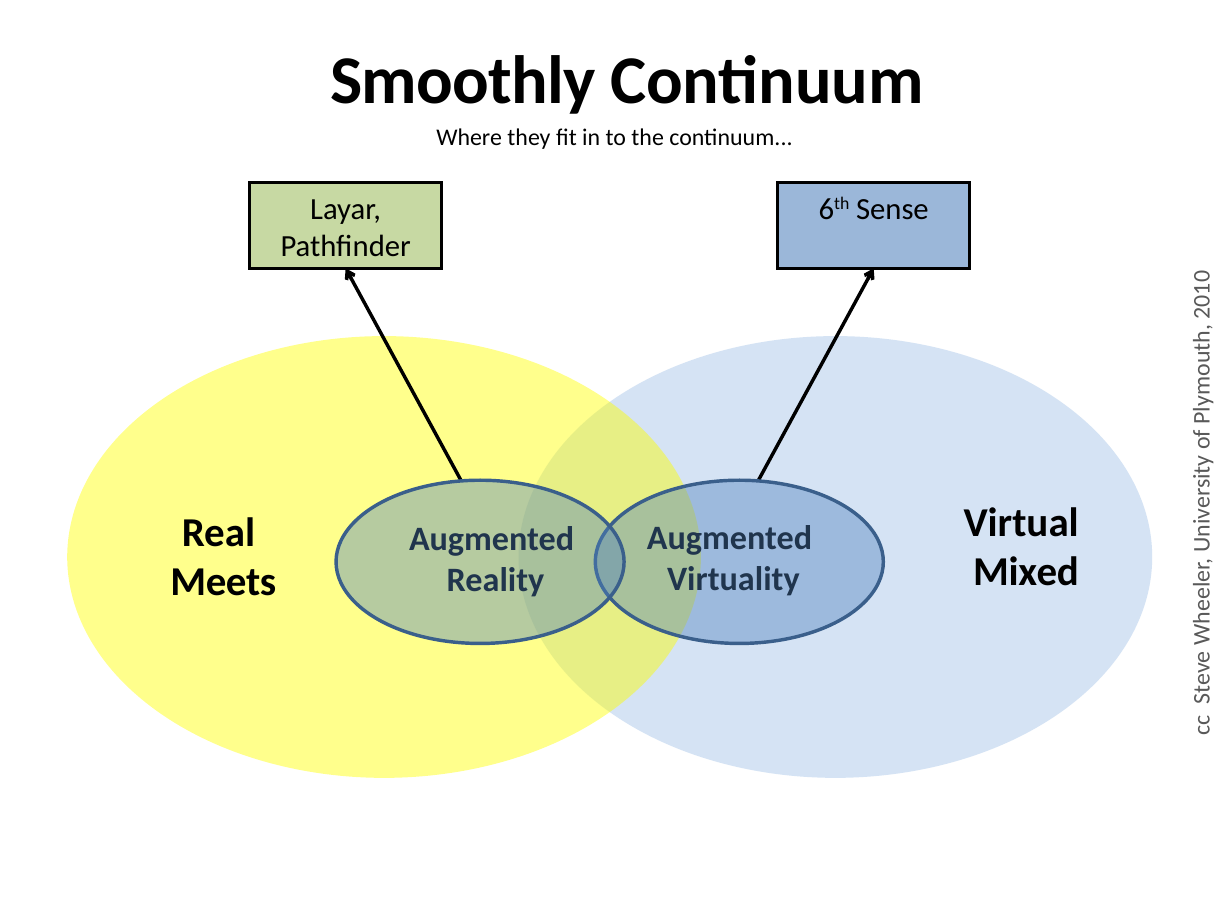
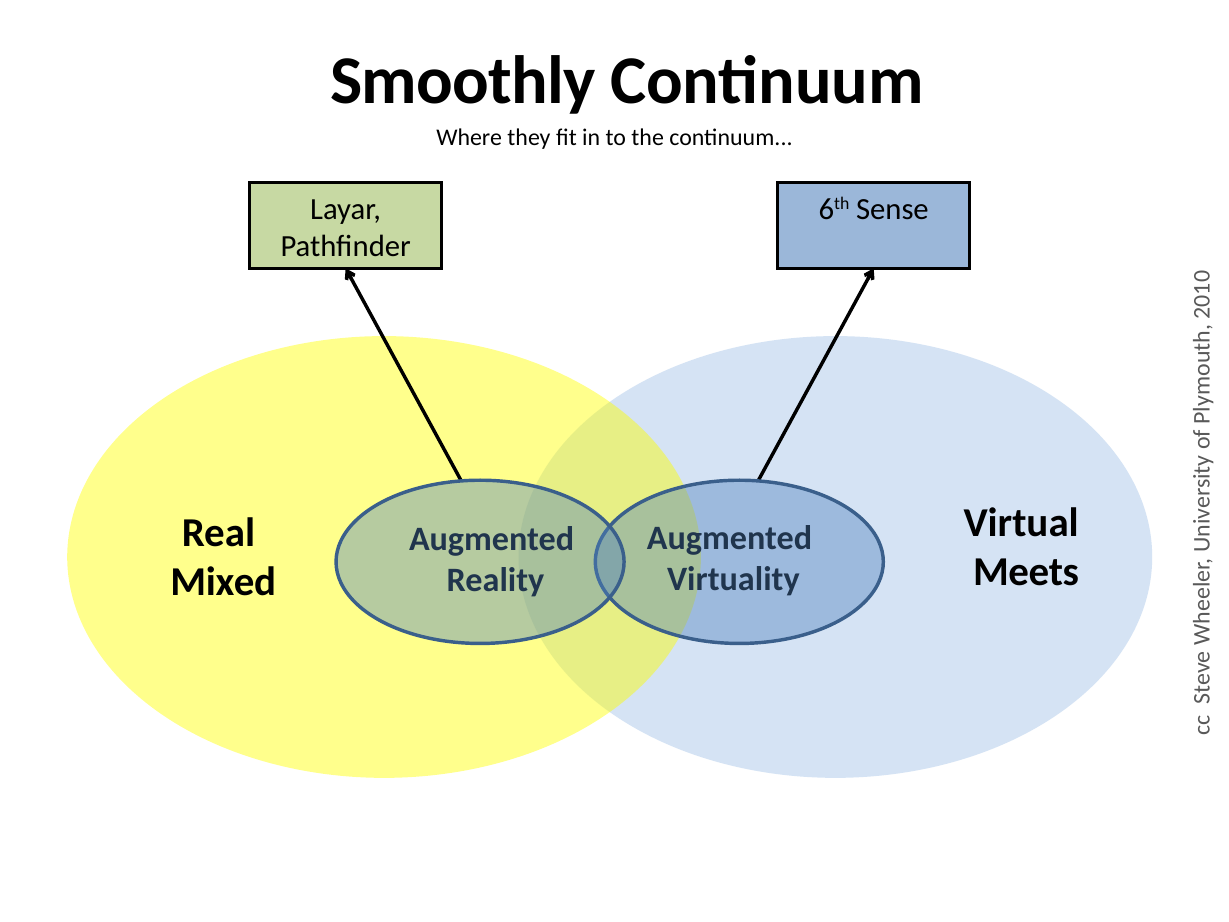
Mixed: Mixed -> Meets (1026, 572)
Meets: Meets -> Mixed (223, 582)
